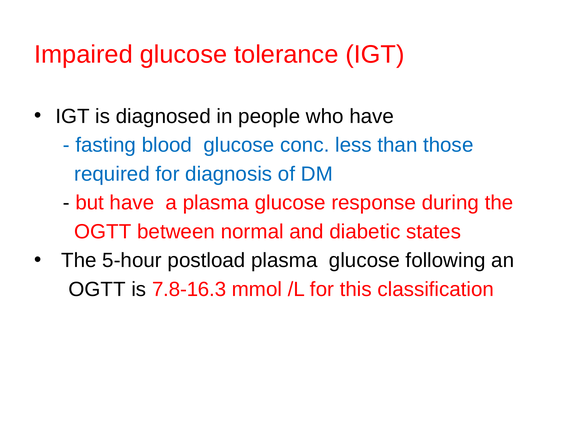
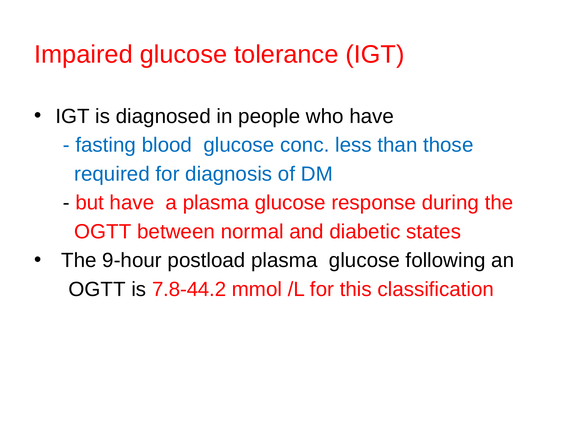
5-hour: 5-hour -> 9-hour (132, 261)
7.8-16.3: 7.8-16.3 -> 7.8-44.2 (189, 290)
